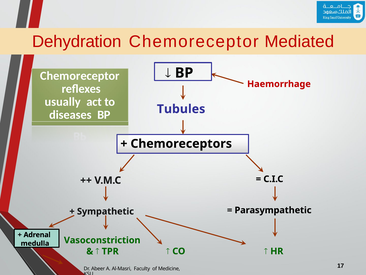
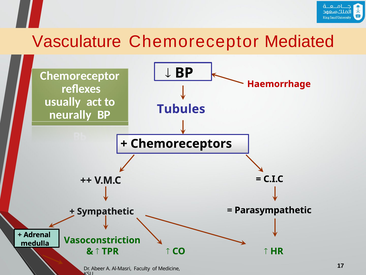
Dehydration: Dehydration -> Vasculature (77, 42)
diseases: diseases -> neurally (70, 115)
